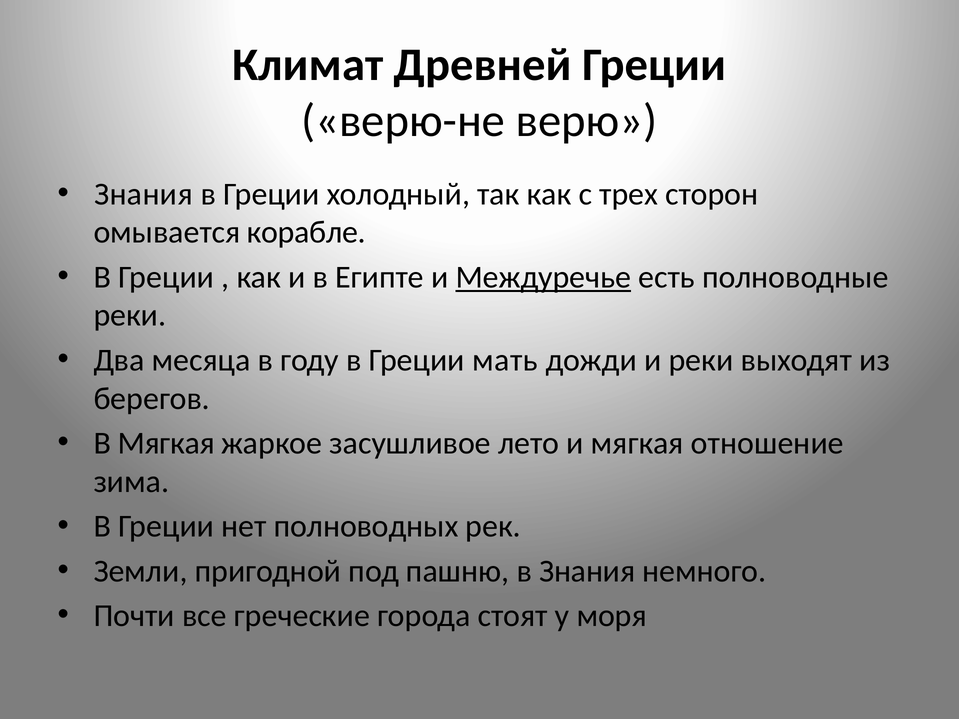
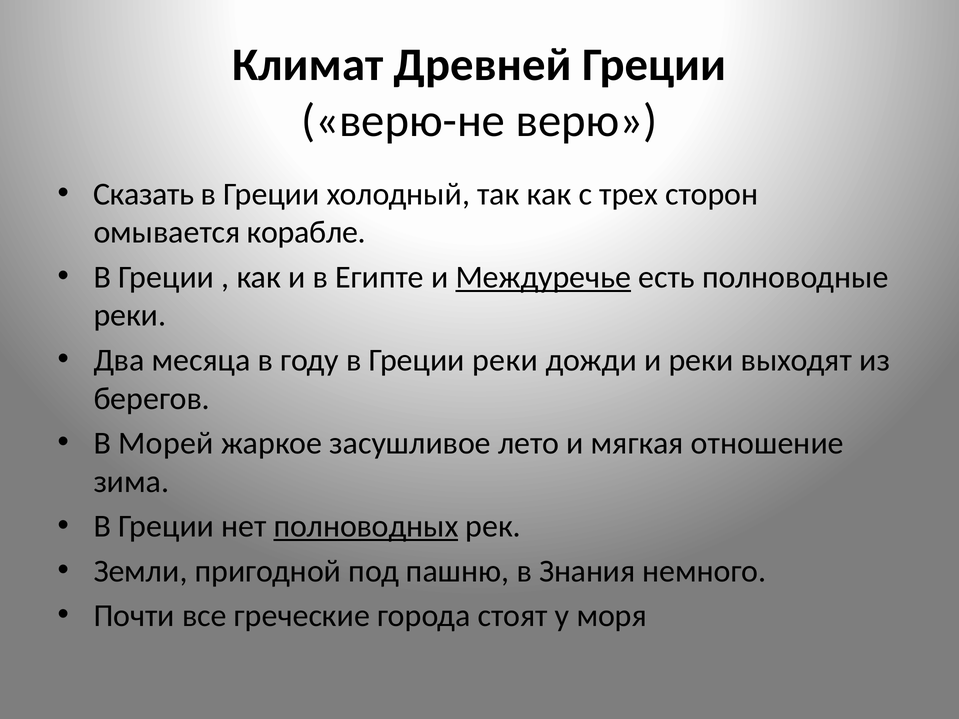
Знания: Знания -> Сказать (144, 194)
Греции мать: мать -> реки (505, 360)
В Мягкая: Мягкая -> Морей (166, 443)
полноводных underline: none -> present (366, 526)
